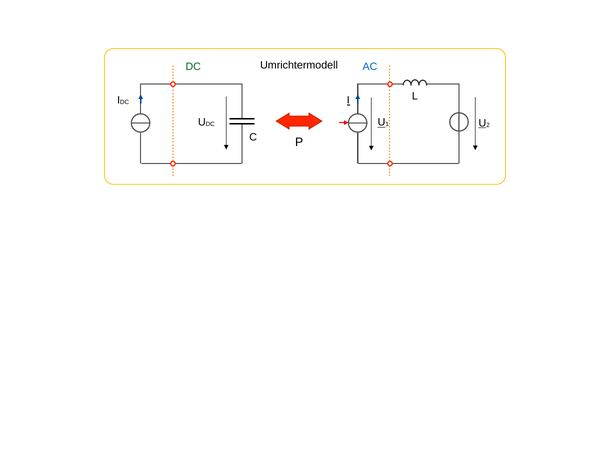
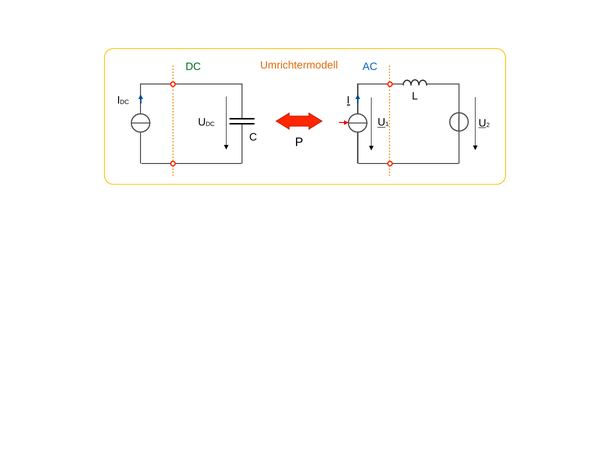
Umrichtermodell colour: black -> orange (299, 65)
